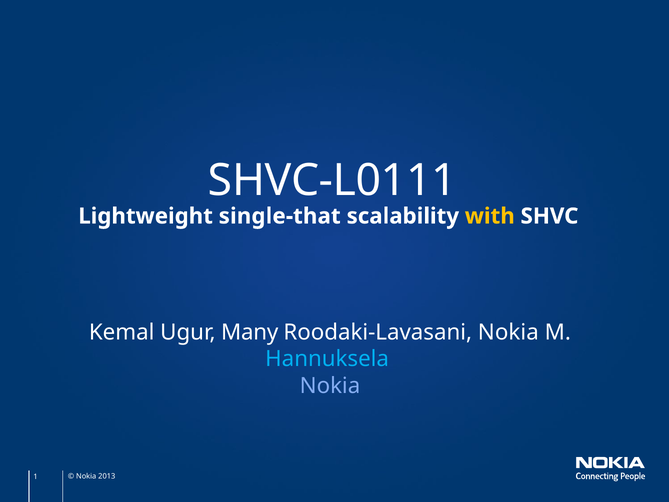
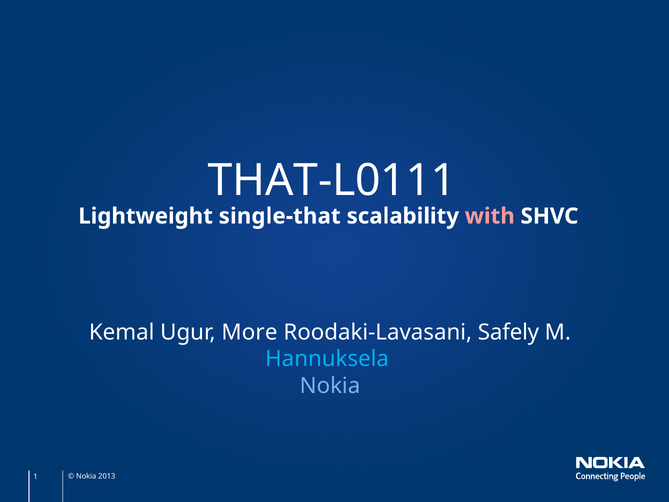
SHVC-L0111: SHVC-L0111 -> THAT-L0111 (332, 180)
with colour: yellow -> pink (490, 216)
Many: Many -> More (249, 332)
Roodaki-Lavasani Nokia: Nokia -> Safely (508, 332)
